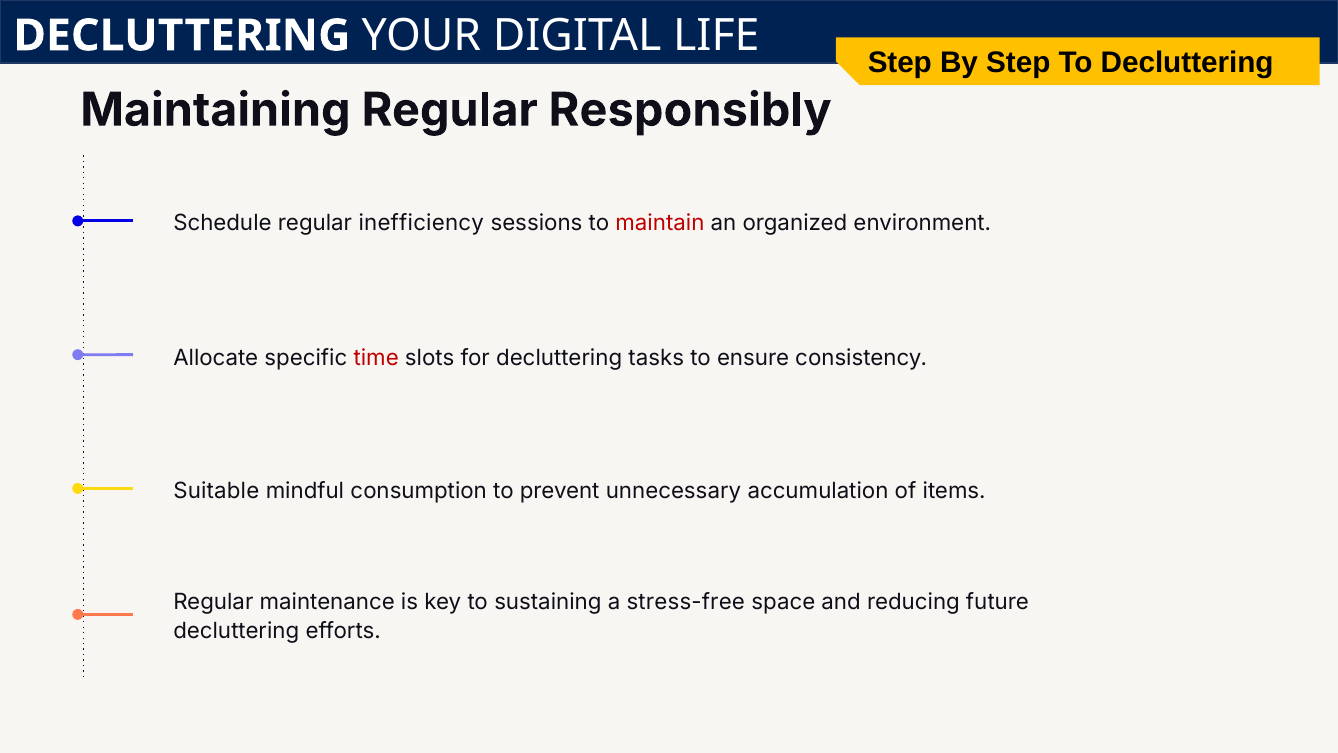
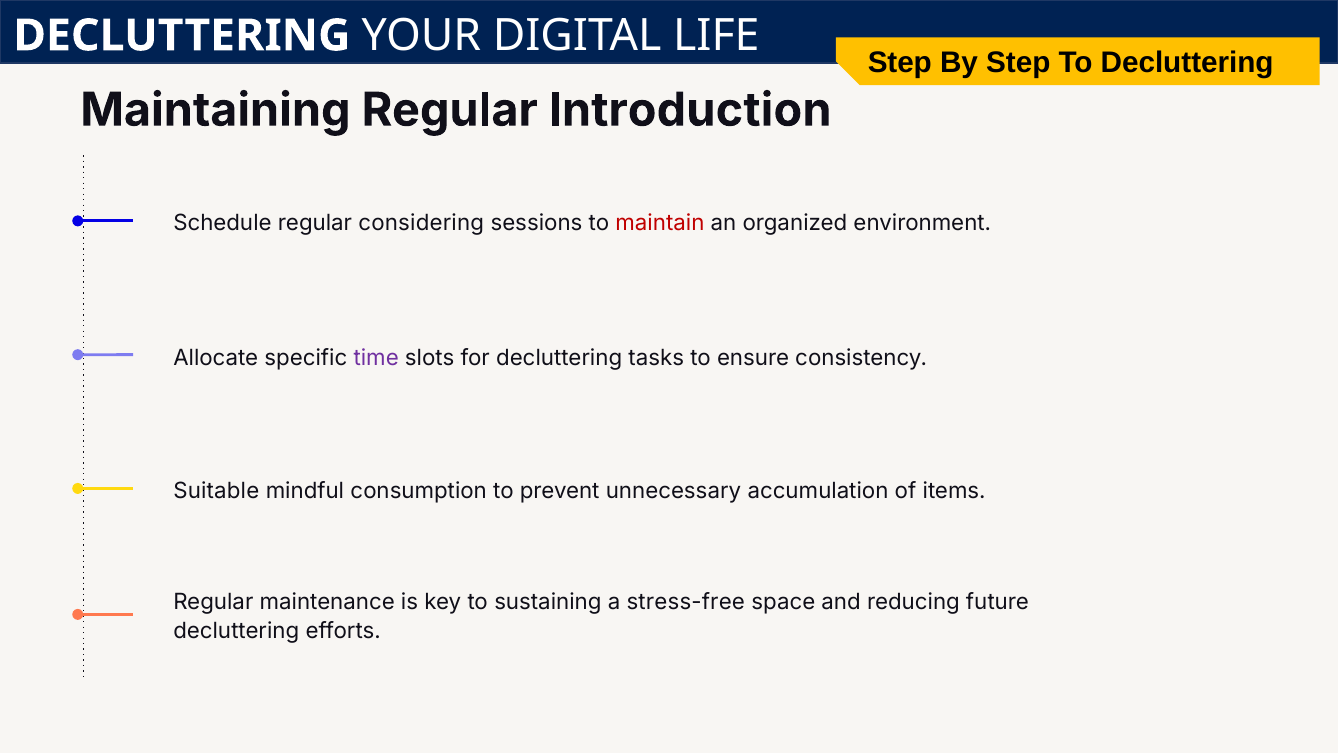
Responsibly: Responsibly -> Introduction (690, 110)
inefficiency: inefficiency -> considering (421, 223)
time colour: red -> purple (376, 358)
